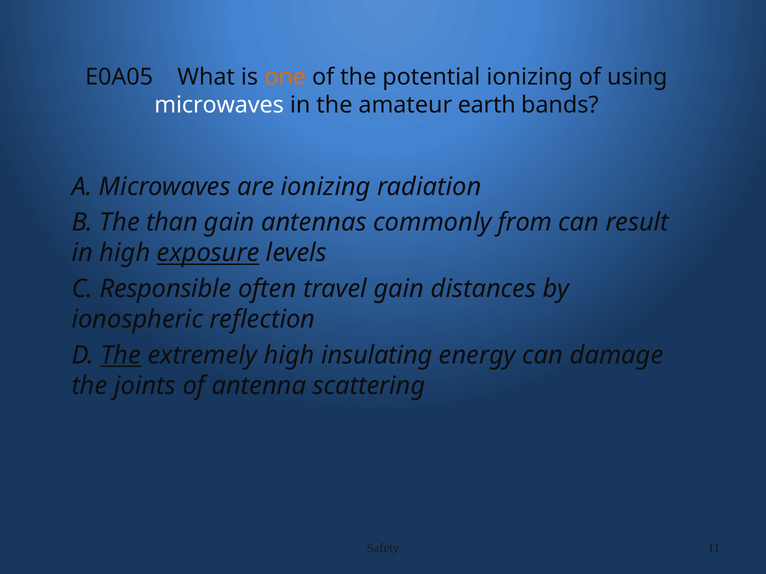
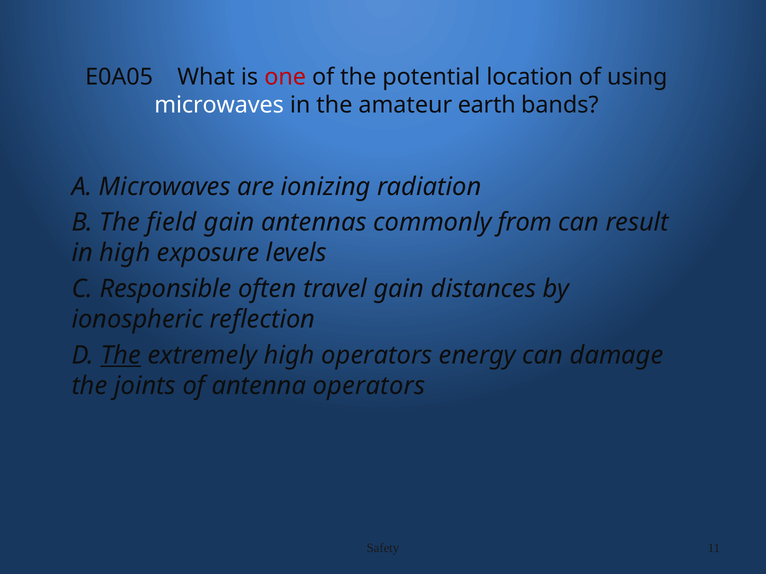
one colour: orange -> red (285, 77)
potential ionizing: ionizing -> location (530, 77)
than: than -> field (172, 223)
exposure underline: present -> none (208, 253)
high insulating: insulating -> operators (377, 355)
antenna scattering: scattering -> operators (369, 386)
